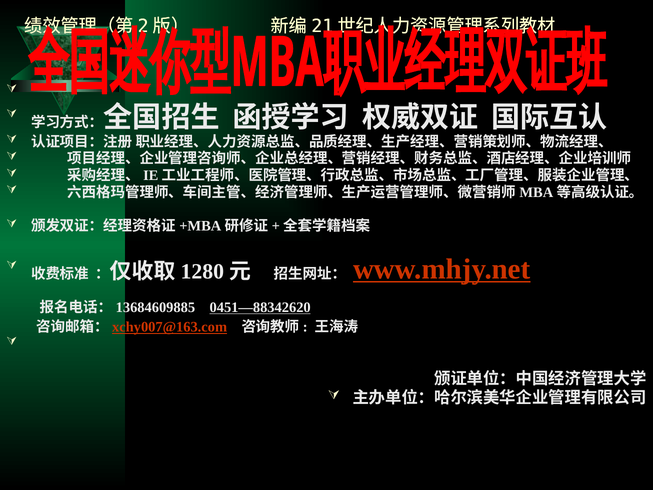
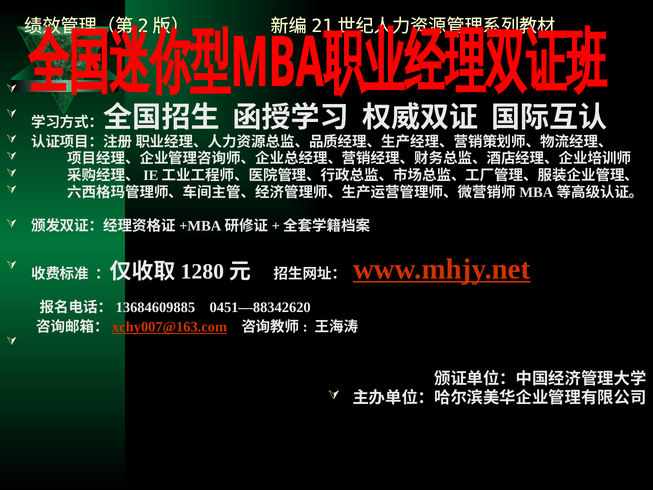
0451—88342620 underline: present -> none (260, 307)
